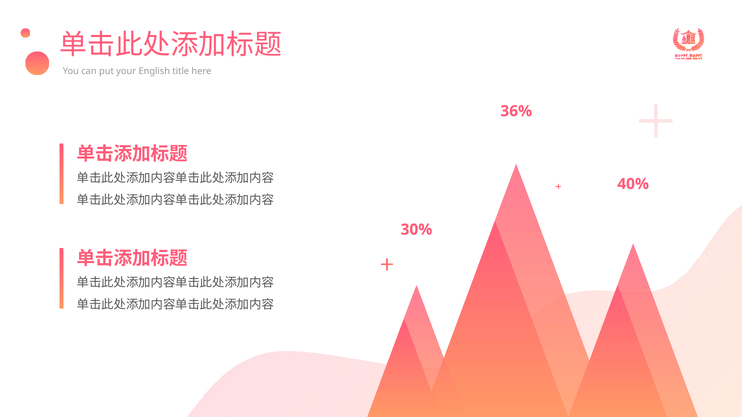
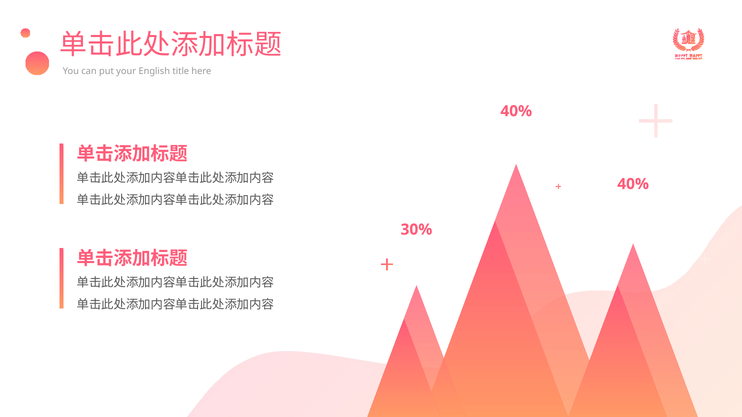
36%: 36% -> 40% (516, 111)
